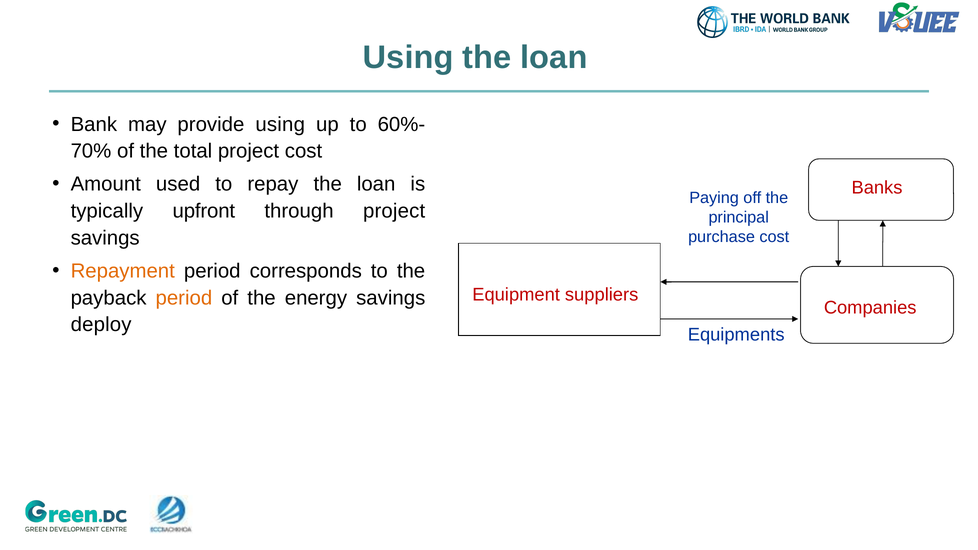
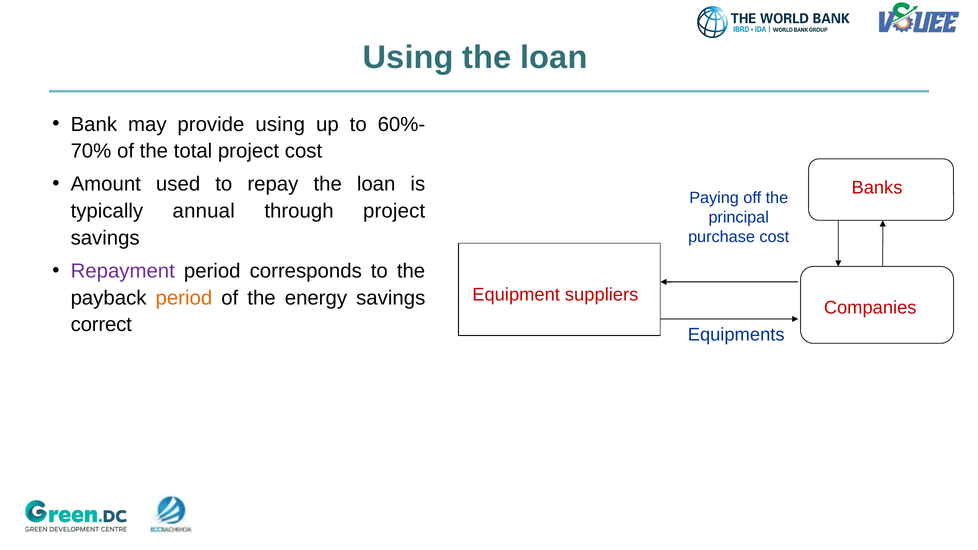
upfront: upfront -> annual (204, 211)
Repayment colour: orange -> purple (123, 271)
deploy: deploy -> correct (101, 325)
